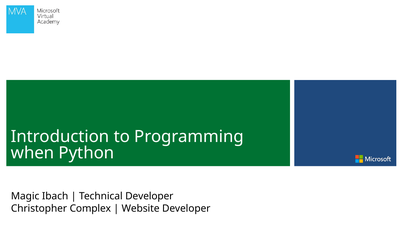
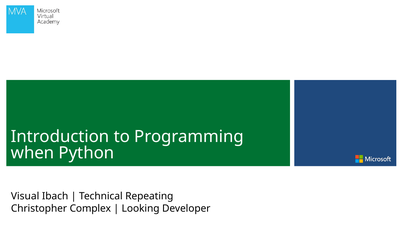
Magic: Magic -> Visual (25, 196)
Technical Developer: Developer -> Repeating (149, 196)
Website: Website -> Looking (141, 208)
